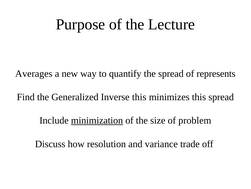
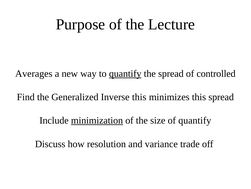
quantify underline: none -> present (125, 73)
represents: represents -> controlled (216, 73)
of problem: problem -> quantify (195, 120)
